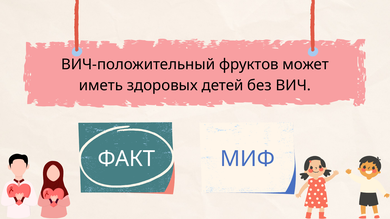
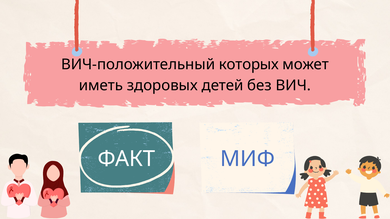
фруктов: фруктов -> которых (249, 65)
